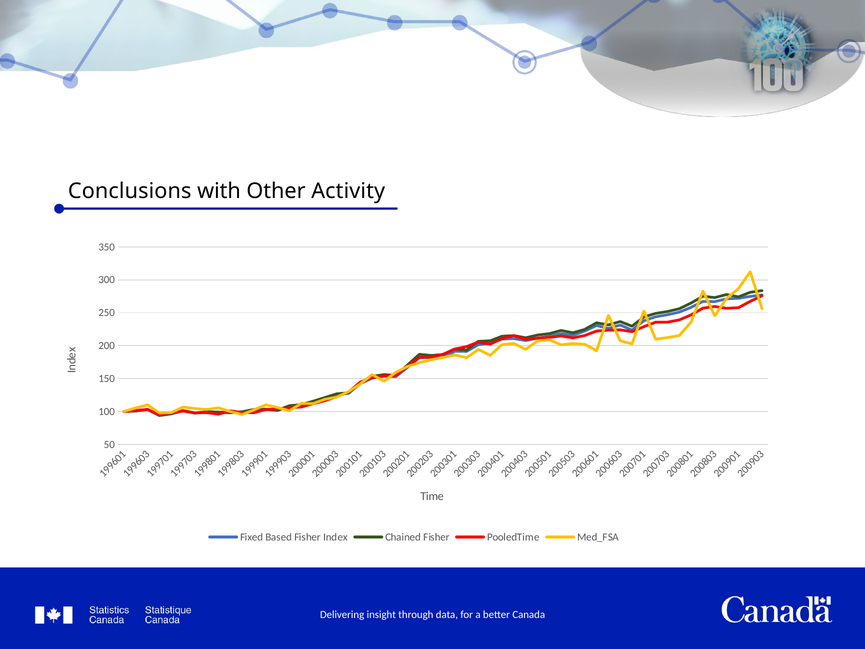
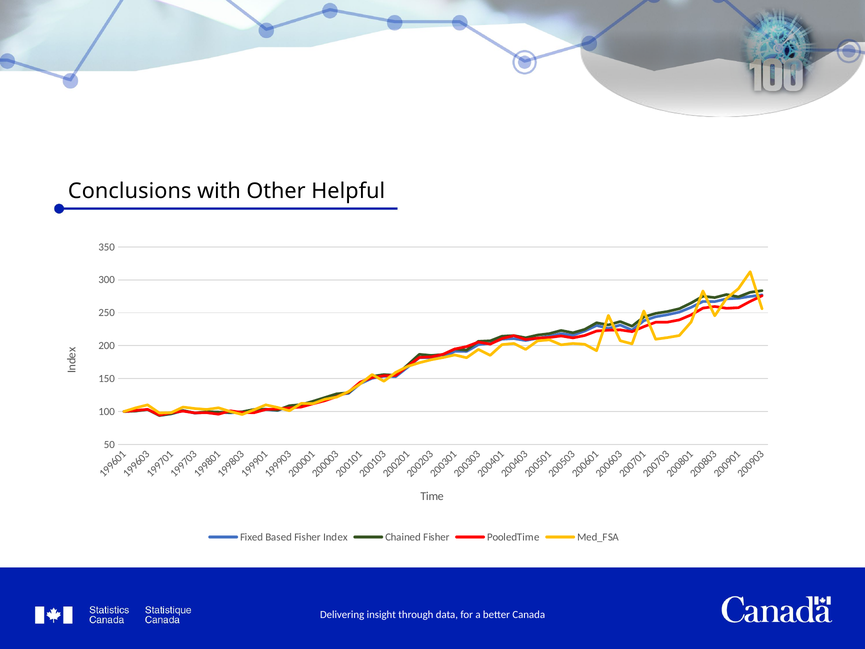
Activity: Activity -> Helpful (348, 191)
